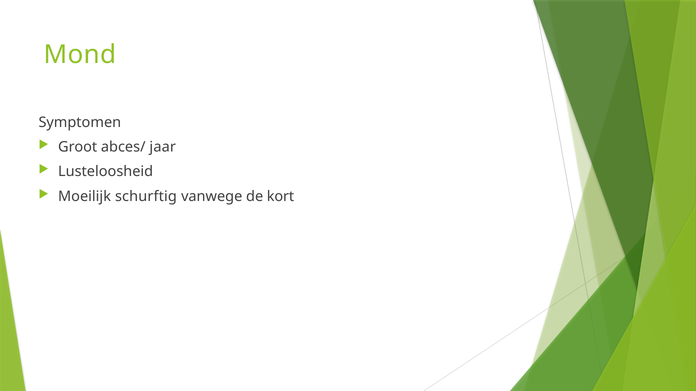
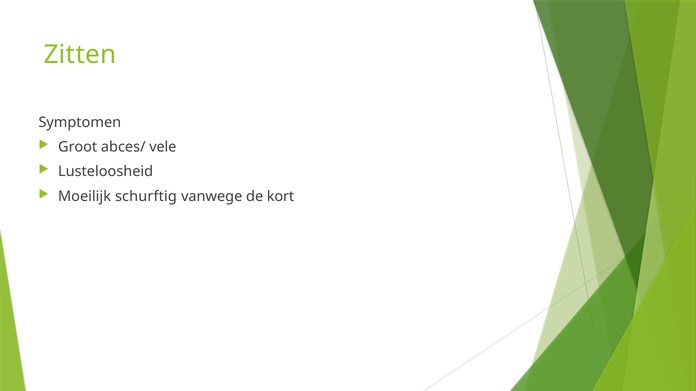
Mond: Mond -> Zitten (80, 55)
jaar: jaar -> vele (163, 147)
